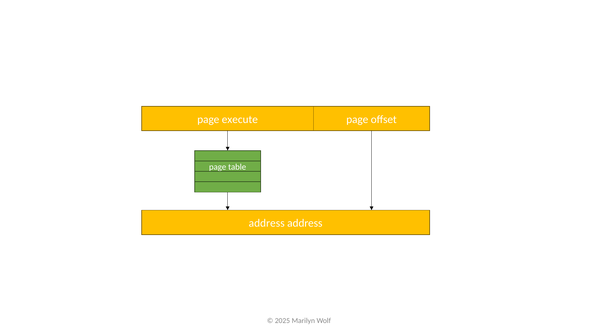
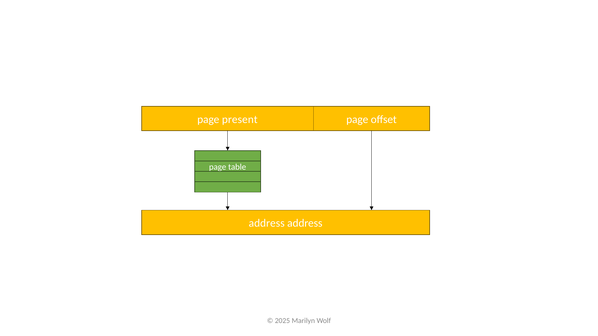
execute: execute -> present (240, 119)
